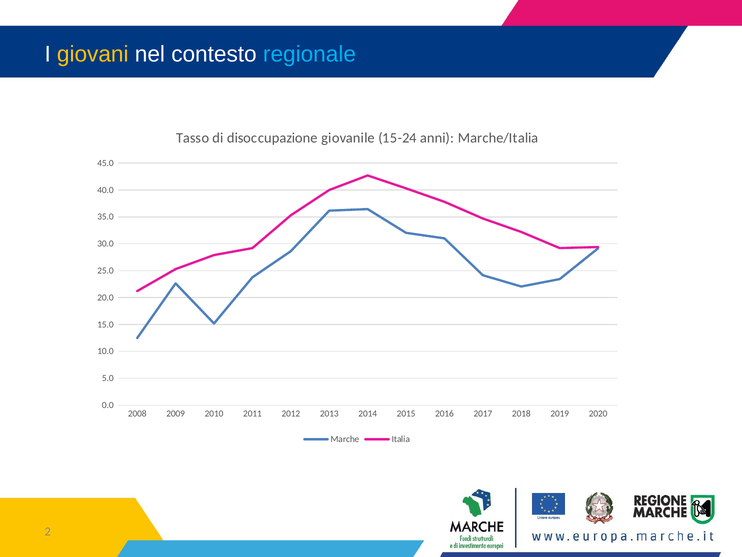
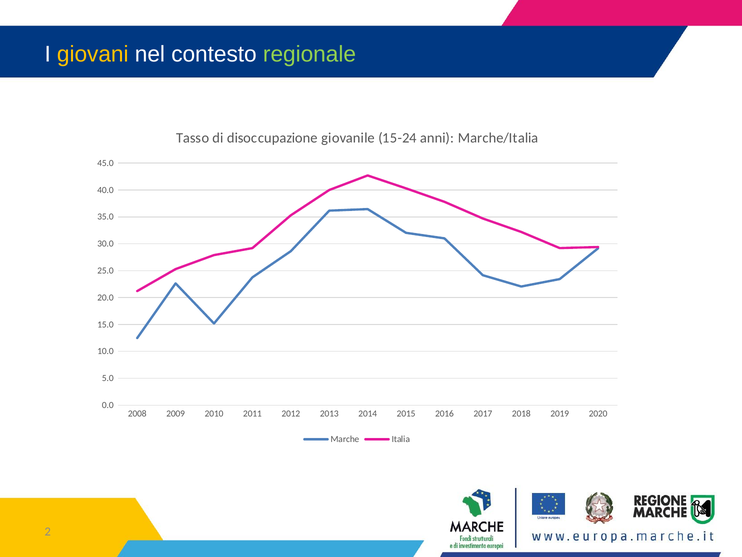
regionale colour: light blue -> light green (309, 54)
